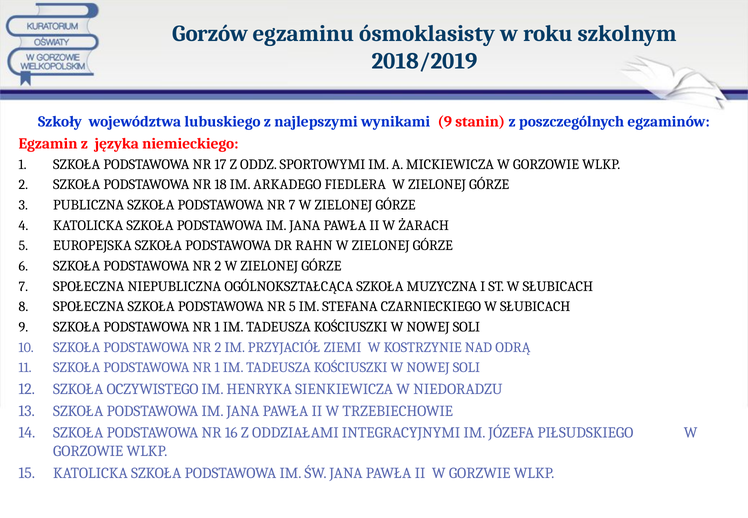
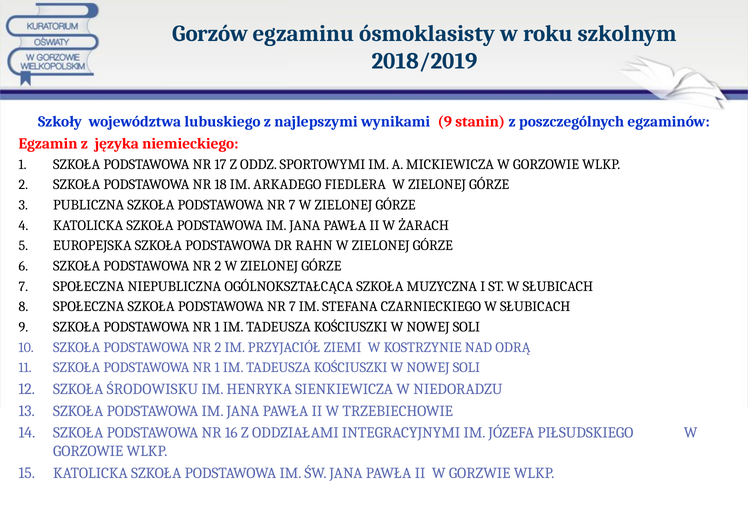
5: 5 -> 7 (292, 307)
OCZYWISTEGO: OCZYWISTEGO -> ŚRODOWISKU (152, 389)
